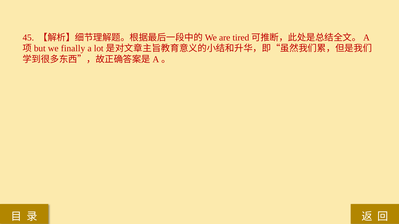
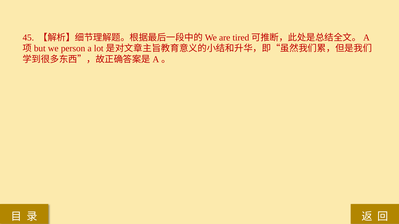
finally: finally -> person (73, 49)
